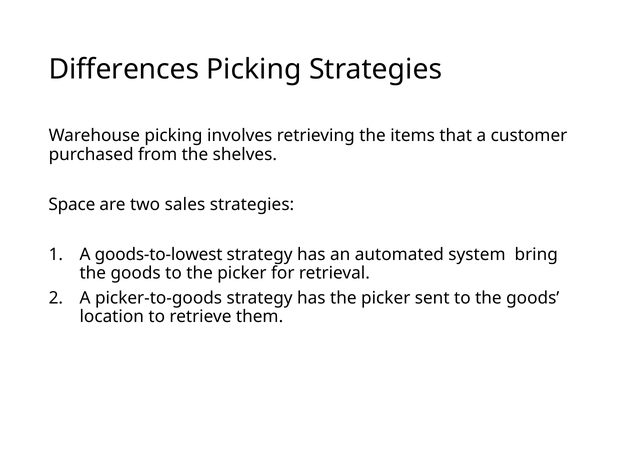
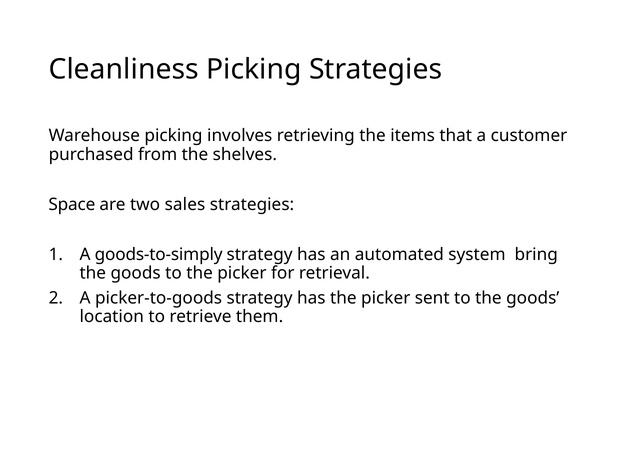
Differences: Differences -> Cleanliness (124, 69)
goods-to-lowest: goods-to-lowest -> goods-to-simply (159, 254)
